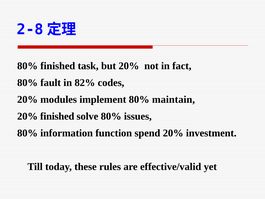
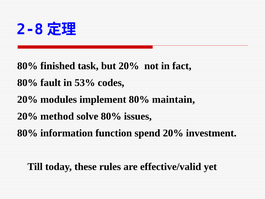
82%: 82% -> 53% (85, 83)
20% finished: finished -> method (57, 116)
